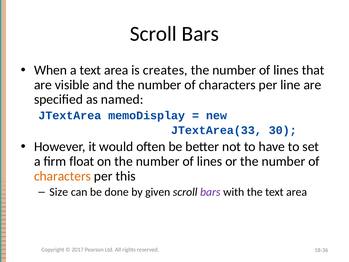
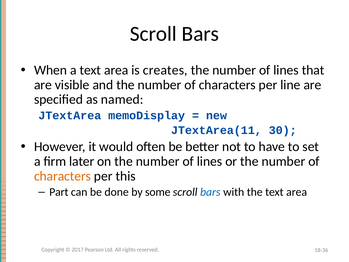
JTextArea(33: JTextArea(33 -> JTextArea(11 (216, 130)
float: float -> later (82, 161)
Size: Size -> Part (59, 192)
given: given -> some (158, 192)
bars colour: purple -> blue (210, 192)
